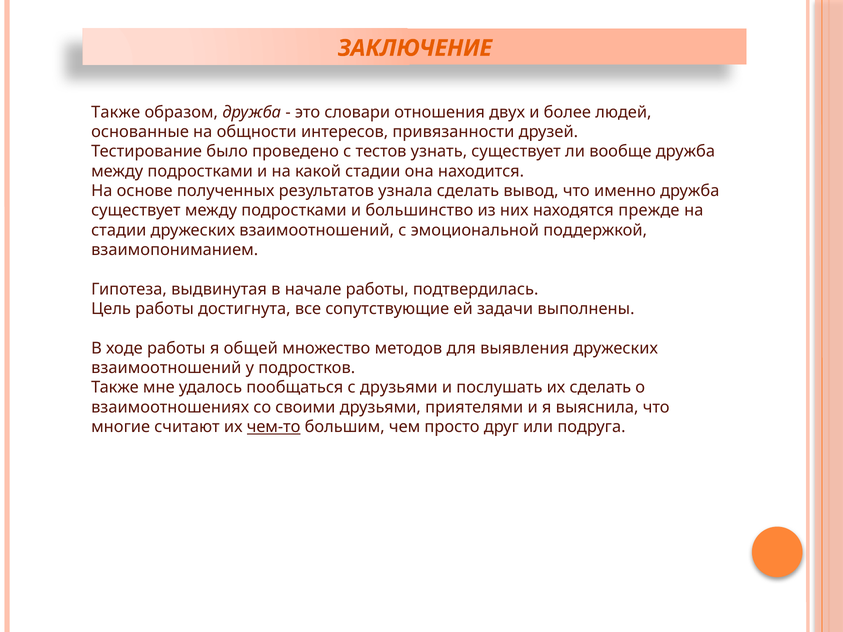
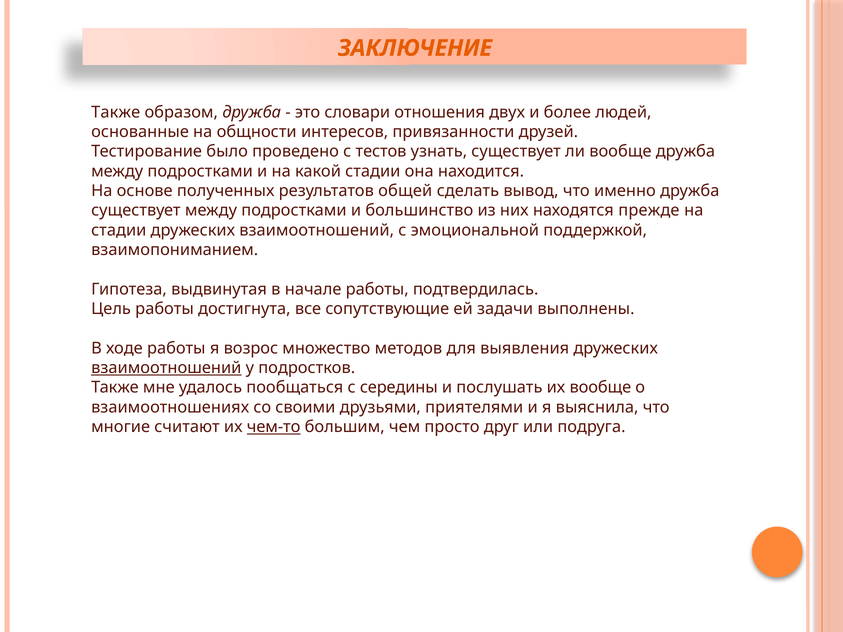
узнала: узнала -> общей (405, 191)
общей: общей -> возрос (251, 348)
взаимоотношений underline: none -> present (166, 368)
с друзьями: друзьями -> середины (399, 388)
их сделать: сделать -> вообще (600, 388)
